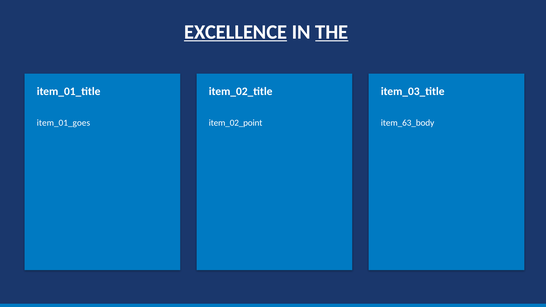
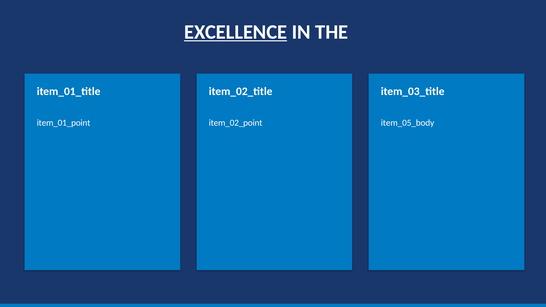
THE underline: present -> none (332, 32)
item_01_goes: item_01_goes -> item_01_point (64, 123)
item_63_body: item_63_body -> item_05_body (408, 123)
